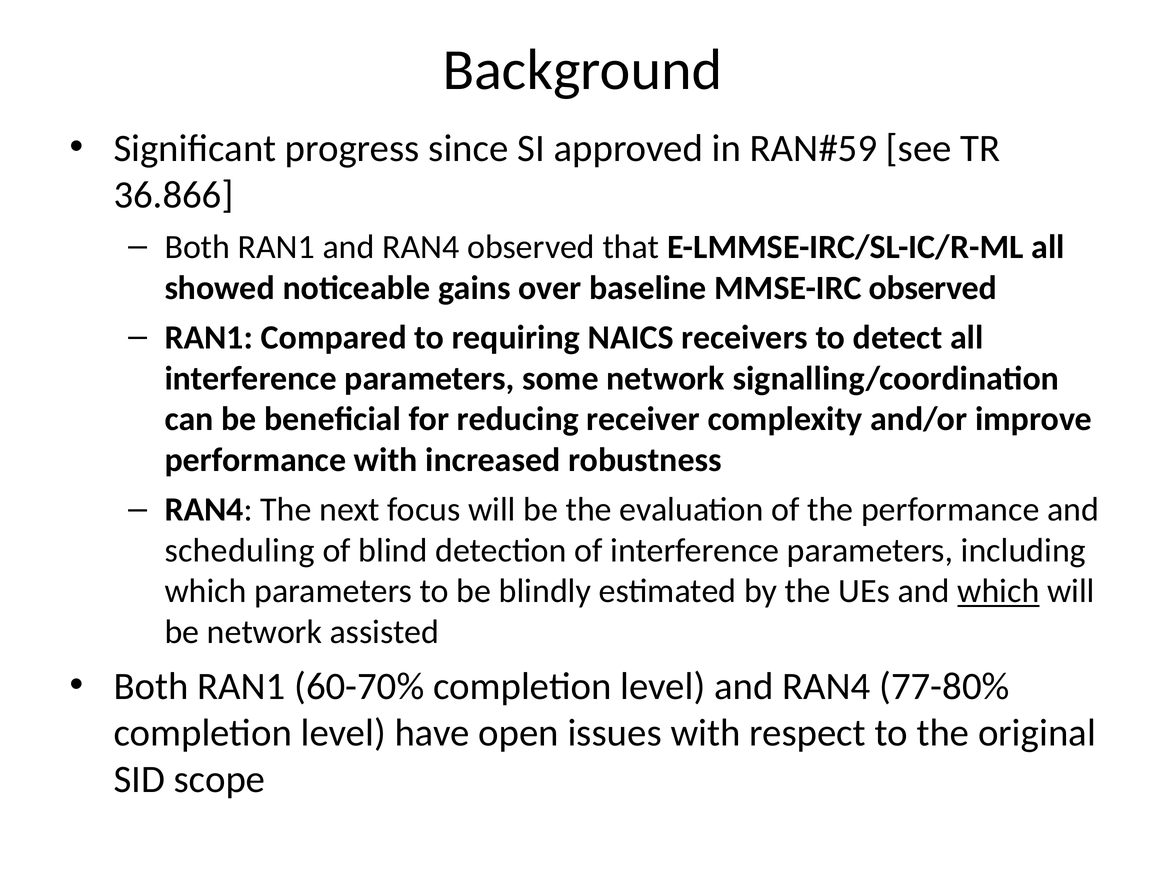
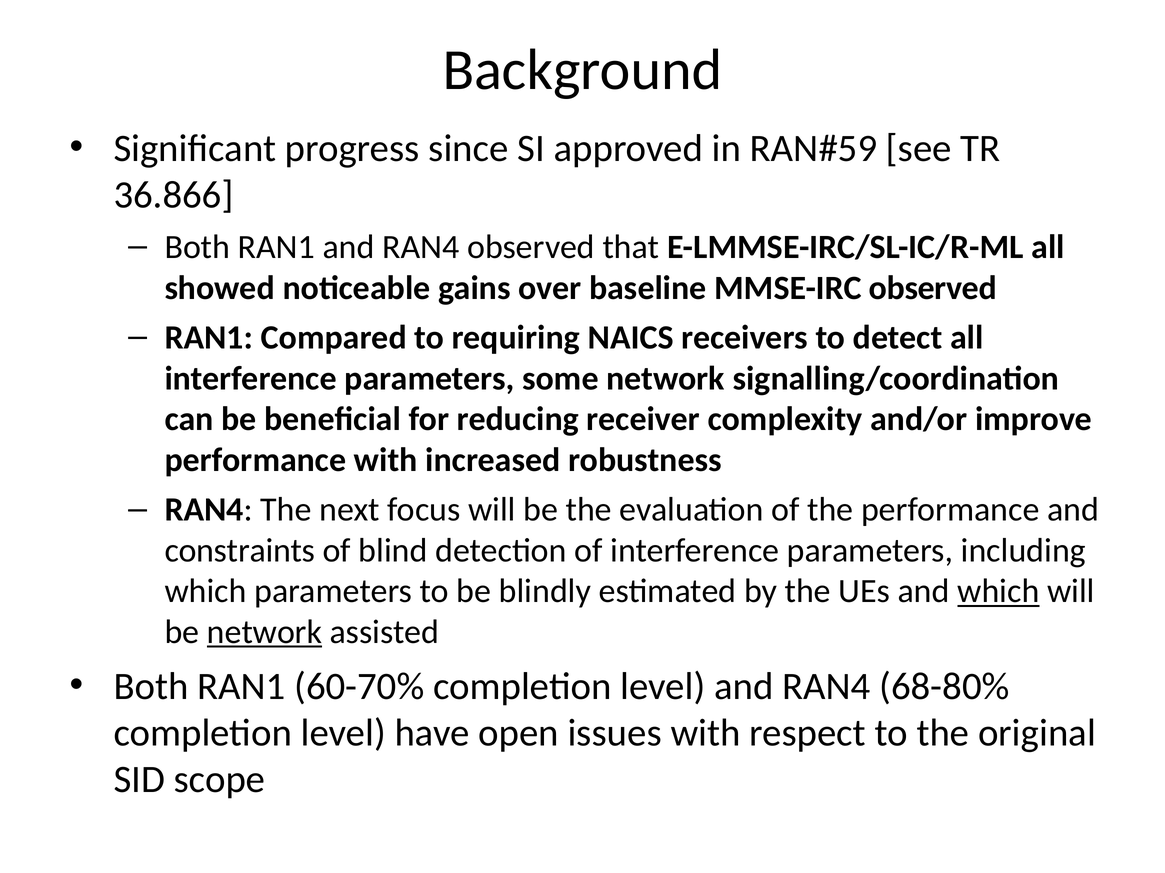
scheduling: scheduling -> constraints (240, 551)
network underline: none -> present (264, 633)
77-80%: 77-80% -> 68-80% (944, 687)
